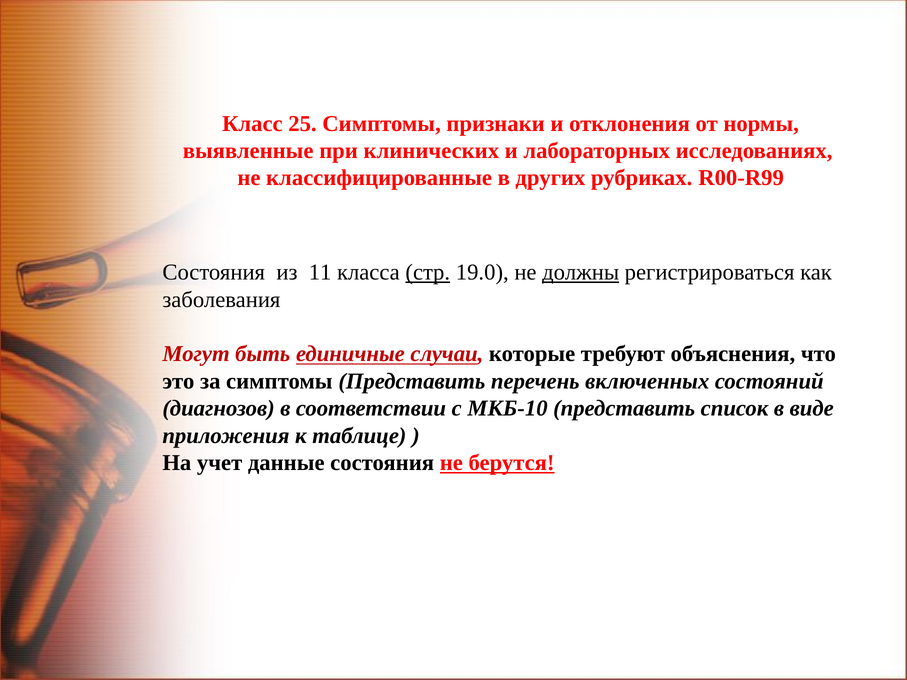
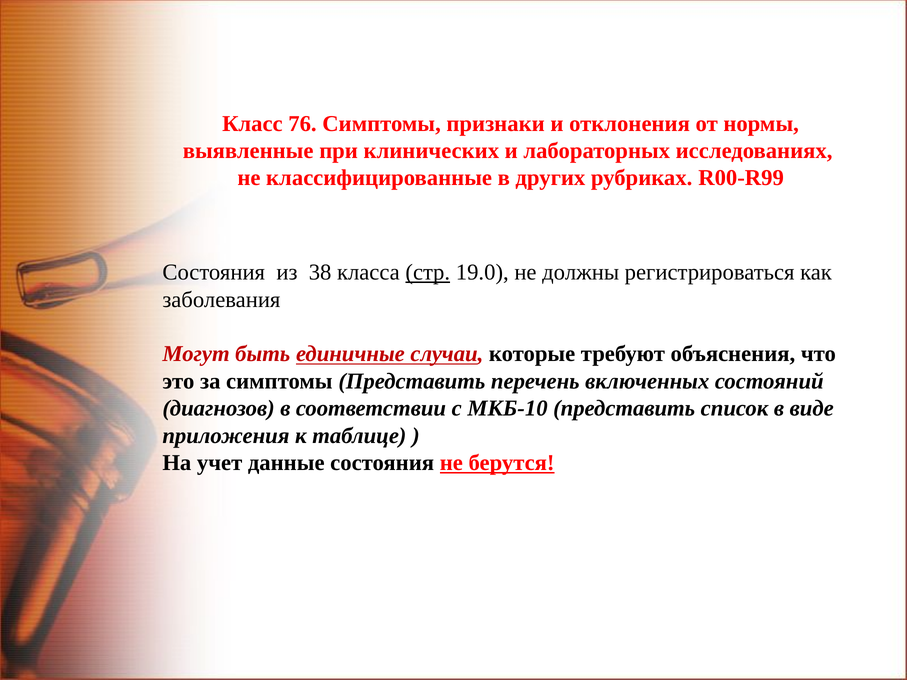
25: 25 -> 76 (302, 124)
11: 11 -> 38 (320, 272)
должны underline: present -> none (581, 272)
